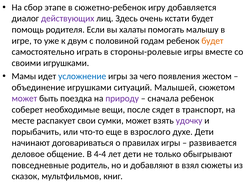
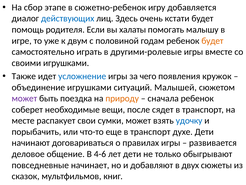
действующих colour: purple -> blue (68, 18)
стороны-ролевые: стороны-ролевые -> другими-ролевые (146, 52)
Мамы: Мамы -> Также (24, 76)
жестом: жестом -> кружок (217, 76)
природу colour: purple -> orange (122, 98)
удочку colour: purple -> blue (189, 120)
еще в взрослого: взрослого -> транспорт (150, 131)
4-4: 4-4 -> 4-6 (100, 154)
родитель: родитель -> начинает (90, 165)
взял: взял -> двух (190, 165)
